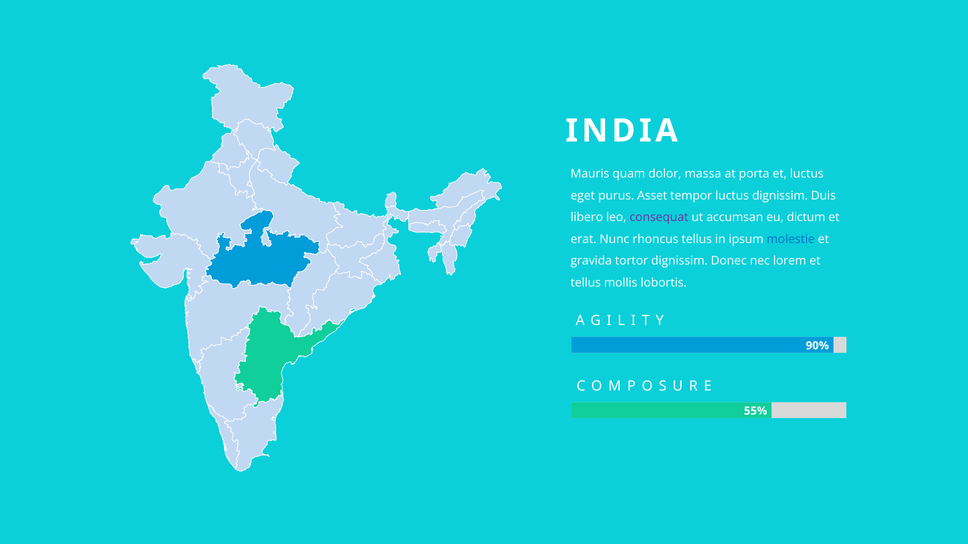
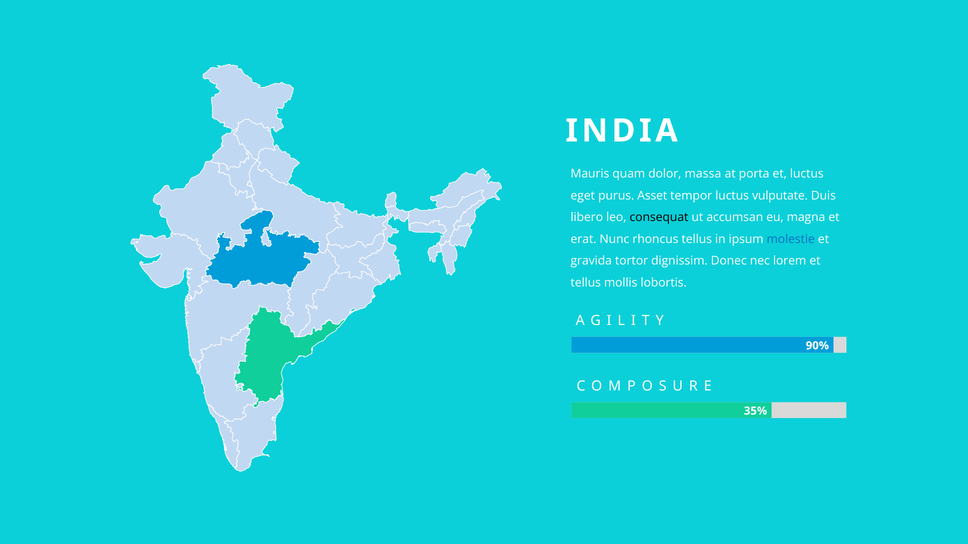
luctus dignissim: dignissim -> vulputate (780, 196)
consequat colour: purple -> black (659, 218)
dictum: dictum -> magna (806, 218)
55%: 55% -> 35% (756, 411)
